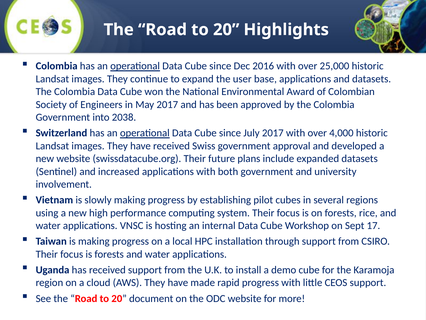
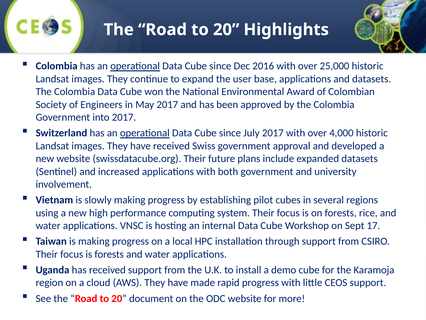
into 2038: 2038 -> 2017 (124, 117)
